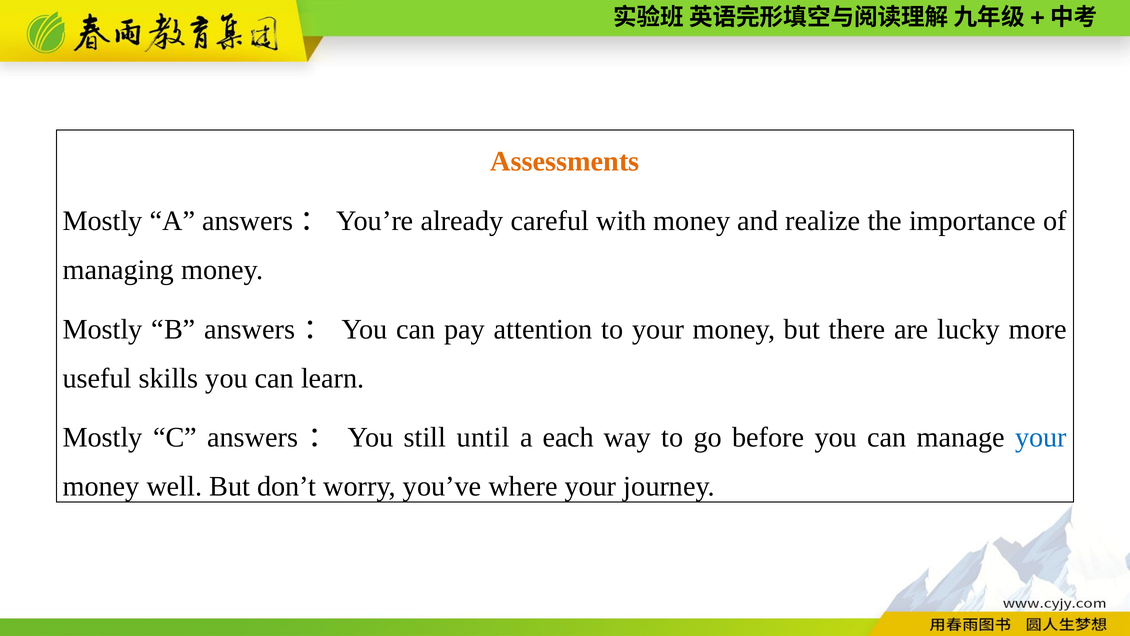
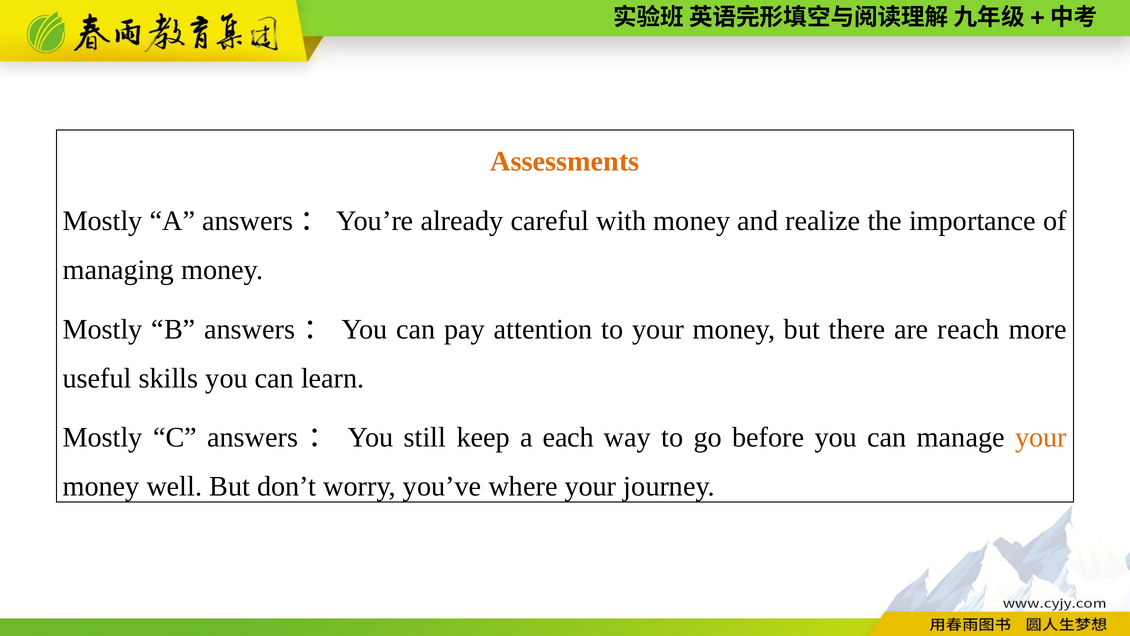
lucky: lucky -> reach (968, 329)
until: until -> keep (483, 437)
your colour: blue -> orange (1041, 437)
